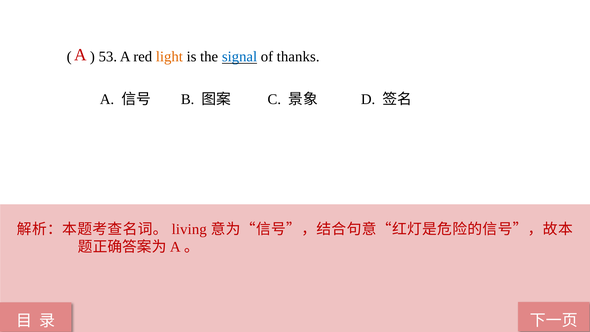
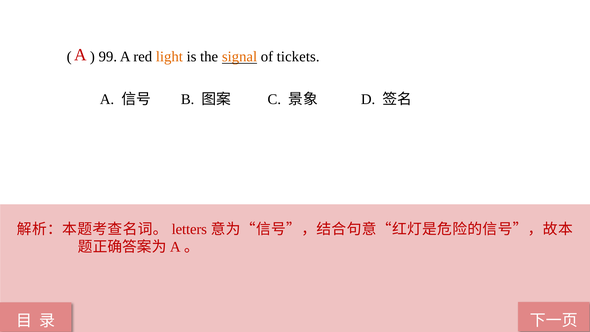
53: 53 -> 99 (108, 57)
signal colour: blue -> orange (240, 57)
thanks: thanks -> tickets (298, 57)
living: living -> letters (189, 229)
